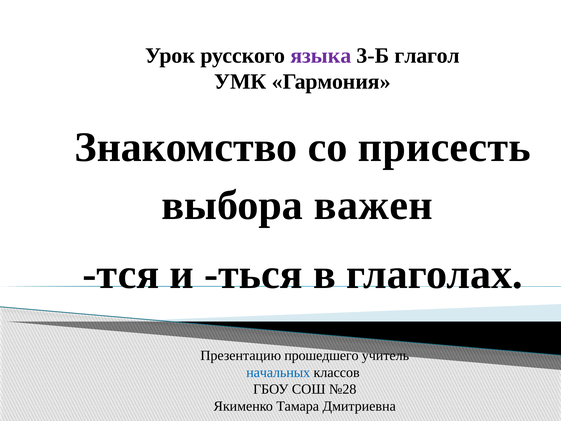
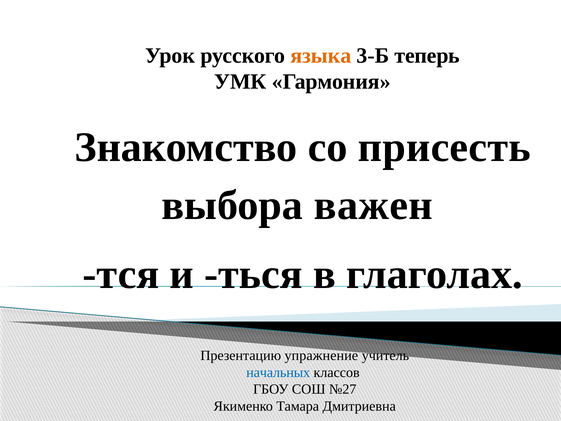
языка colour: purple -> orange (321, 55)
глагол: глагол -> теперь (427, 55)
прошедшего: прошедшего -> упражнение (321, 355)
№28: №28 -> №27 (343, 389)
